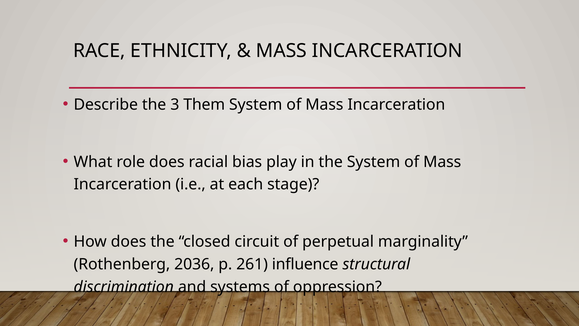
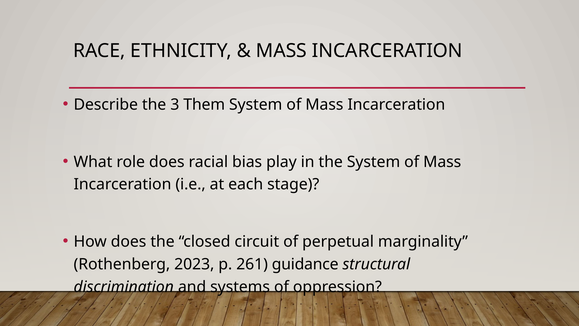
2036: 2036 -> 2023 (194, 264)
influence: influence -> guidance (305, 264)
